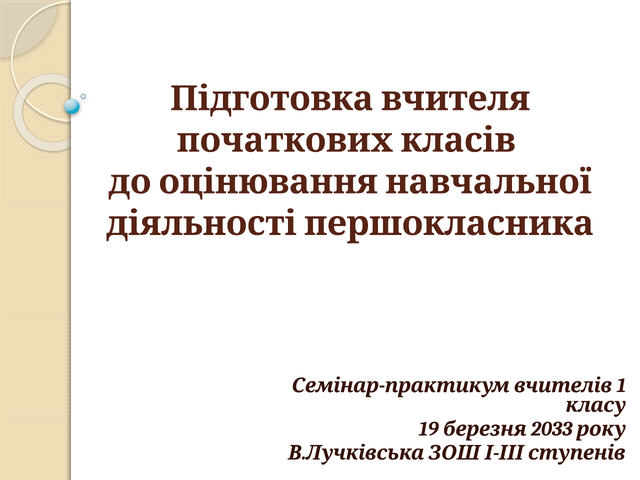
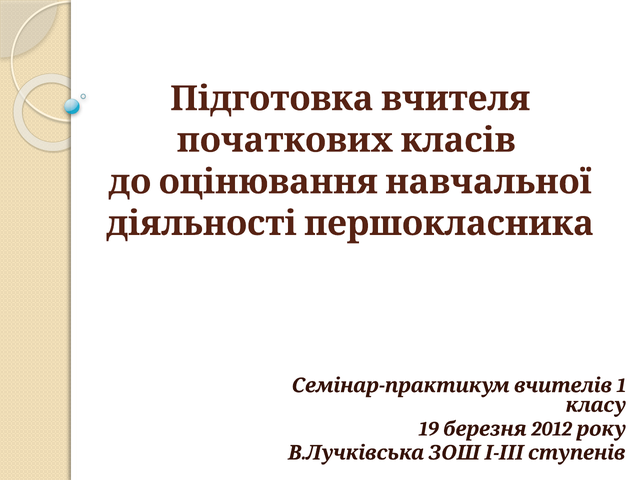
2033: 2033 -> 2012 (552, 429)
